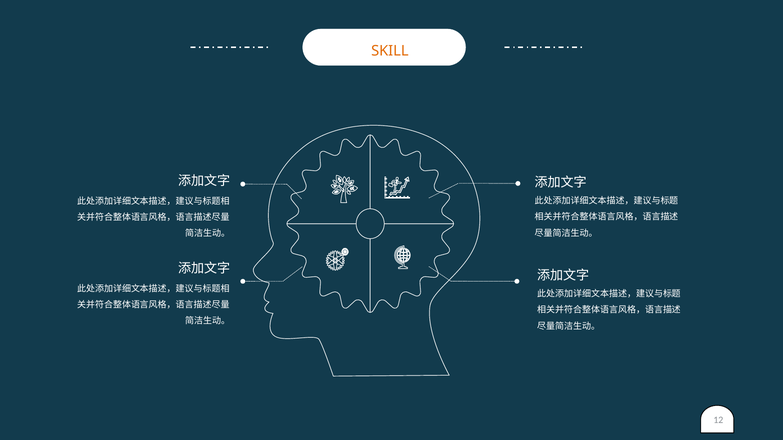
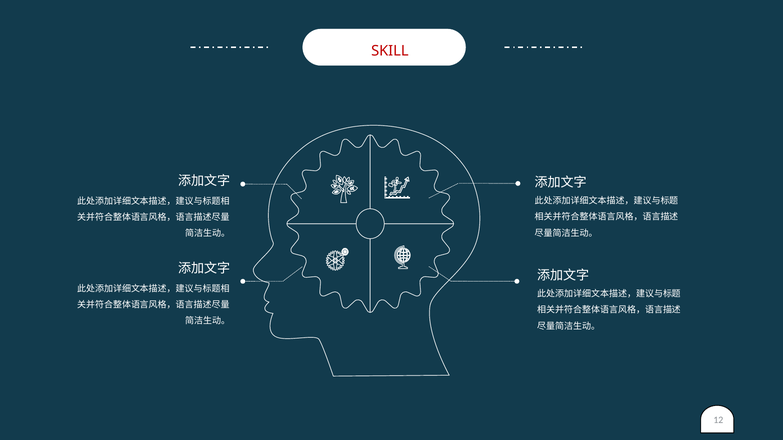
SKILL colour: orange -> red (390, 51)
